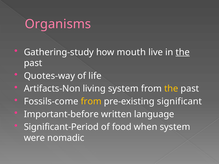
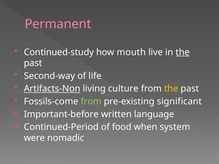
Organisms: Organisms -> Permanent (58, 24)
Gathering-study: Gathering-study -> Continued-study (59, 52)
Quotes-way: Quotes-way -> Second-way (49, 76)
Artifacts-Non underline: none -> present (52, 89)
living system: system -> culture (123, 89)
from colour: yellow -> light green (91, 102)
Significant-Period: Significant-Period -> Continued-Period (61, 127)
